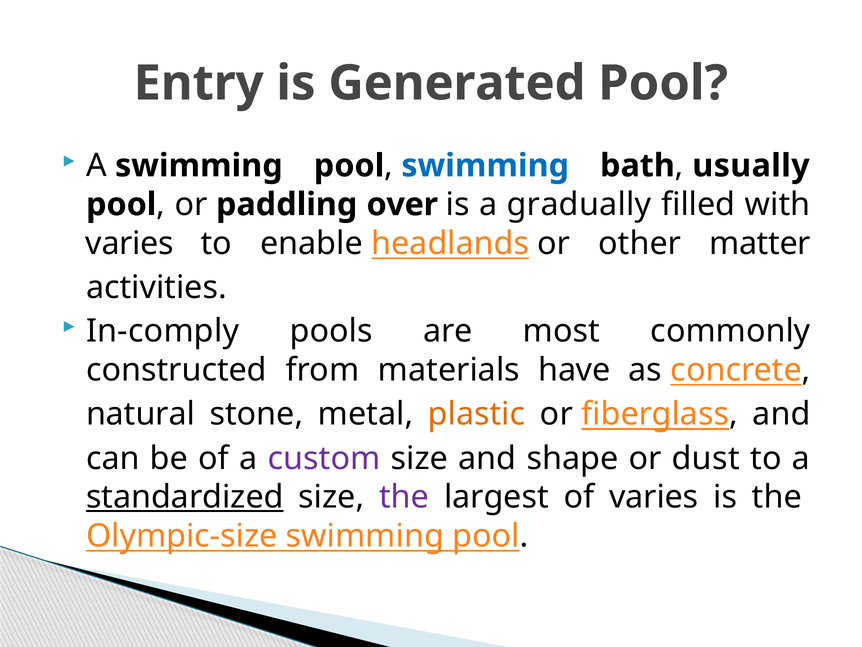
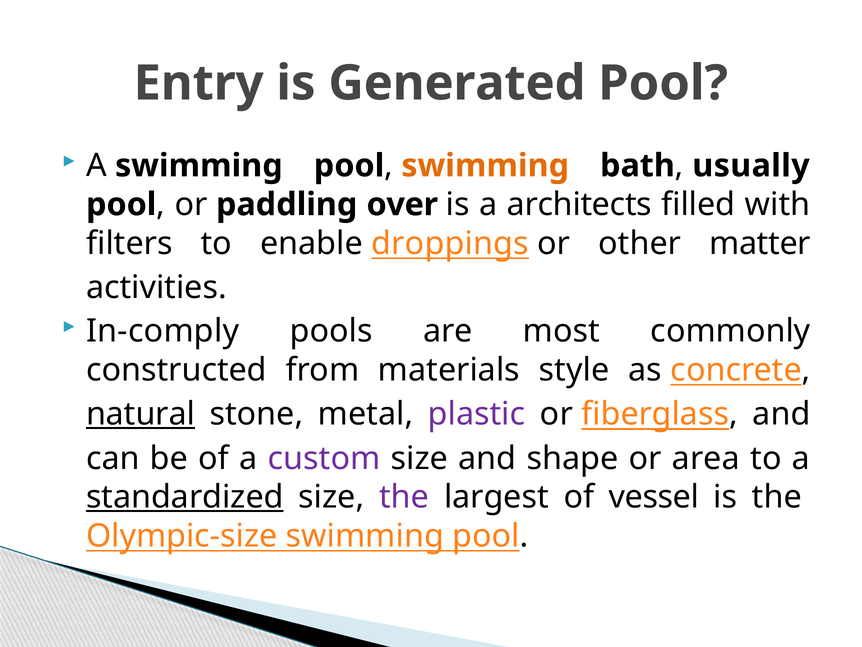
swimming colour: blue -> orange (485, 166)
gradually: gradually -> architects (579, 204)
varies: varies -> filters (129, 243)
headlands: headlands -> droppings (450, 243)
have: have -> style (574, 370)
natural underline: none -> present (141, 414)
plastic colour: orange -> purple (477, 414)
dust: dust -> area (706, 458)
of varies: varies -> vessel (654, 497)
